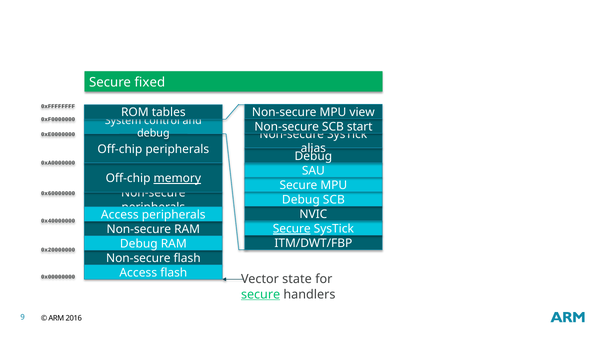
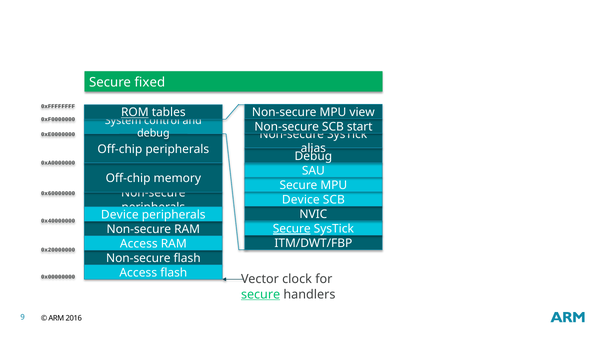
ROM underline: none -> present (135, 113)
memory underline: present -> none (177, 178)
Debug: Debug -> Device (301, 200)
Access: Access -> Device (120, 215)
Debug: Debug -> Access (139, 244)
state: state -> clock (297, 280)
